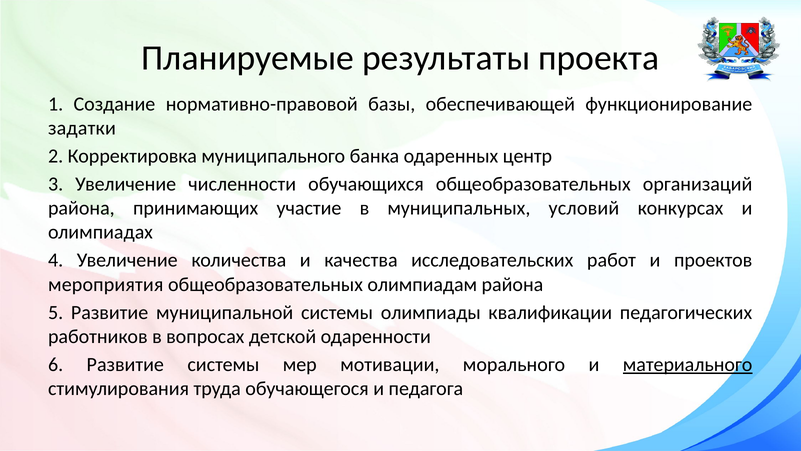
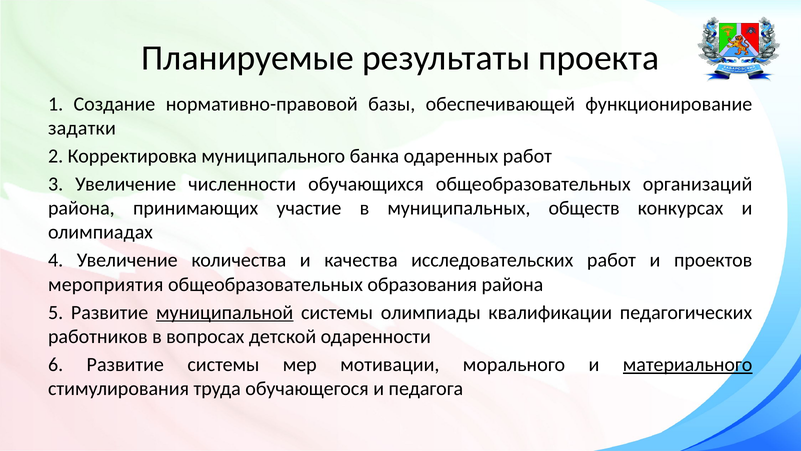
одаренных центр: центр -> работ (527, 156)
условий: условий -> обществ (584, 208)
олимпиадам: олимпиадам -> образования (422, 284)
муниципальной underline: none -> present (225, 312)
